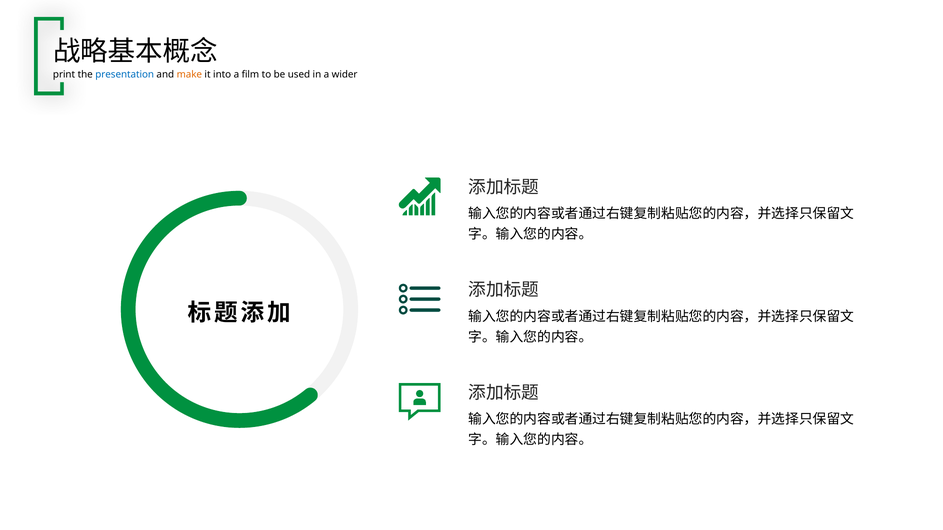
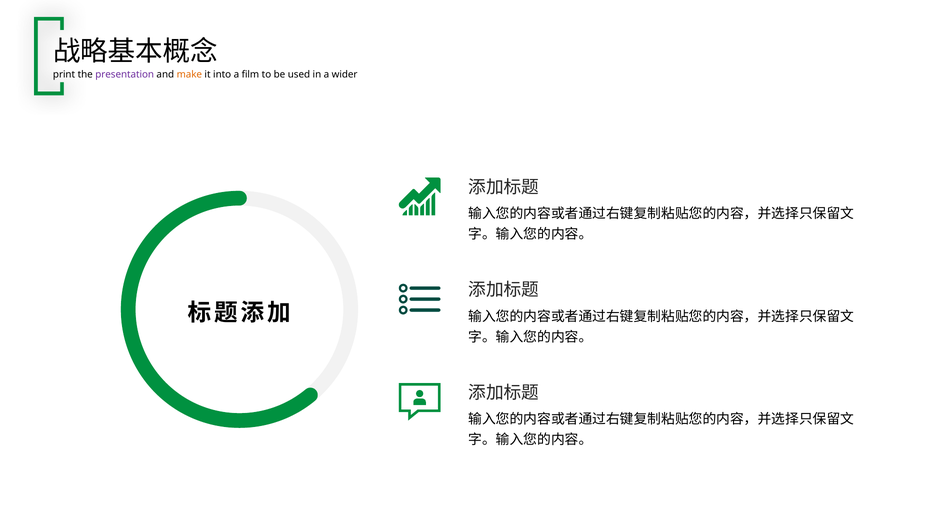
presentation colour: blue -> purple (125, 75)
